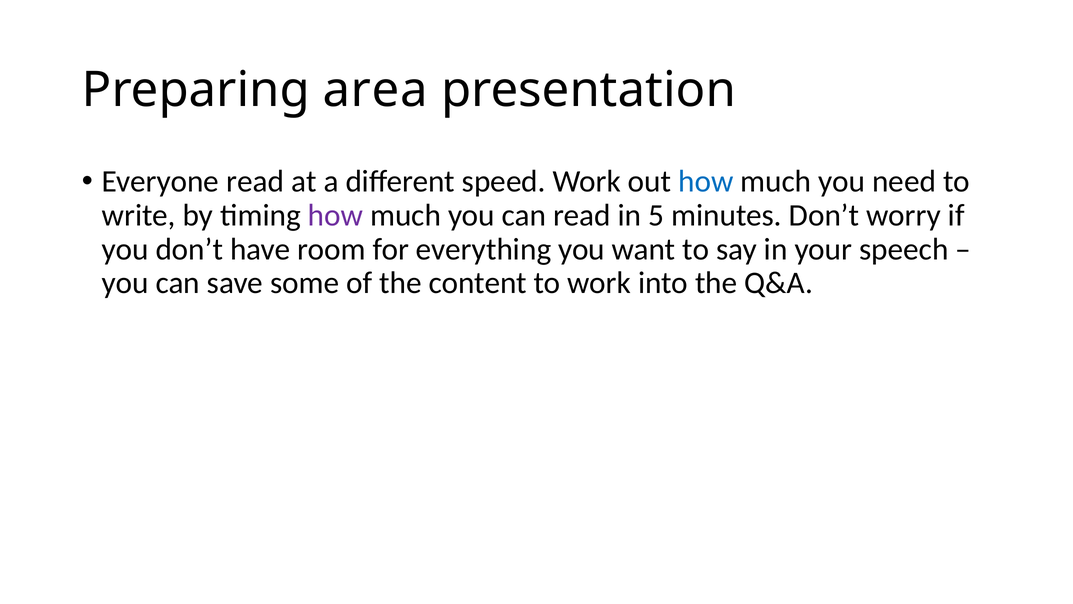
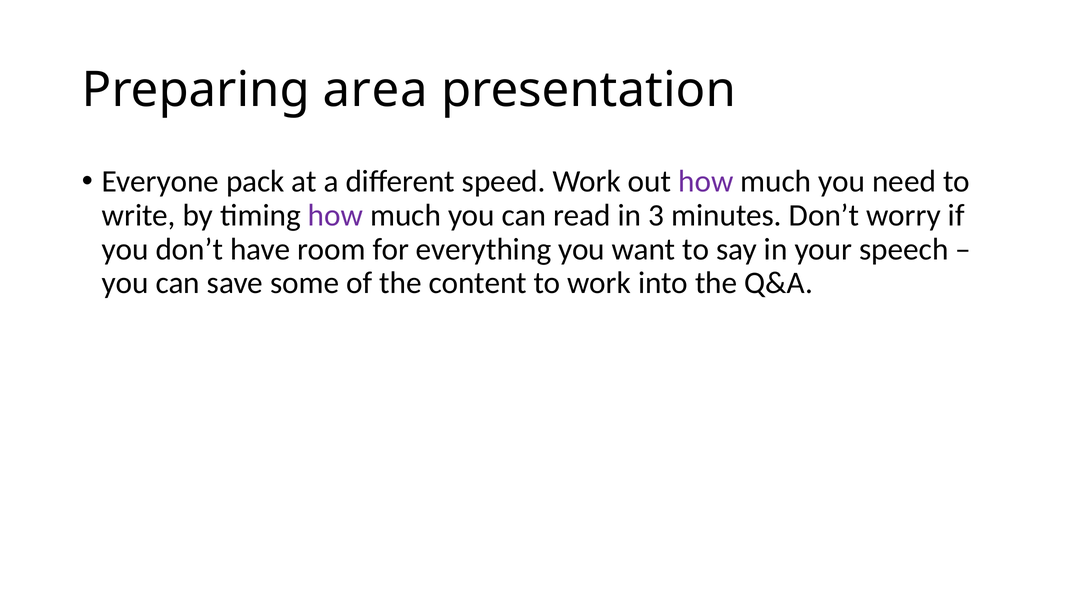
Everyone read: read -> pack (255, 181)
how colour: blue -> purple (706, 181)
5: 5 -> 3 (656, 215)
